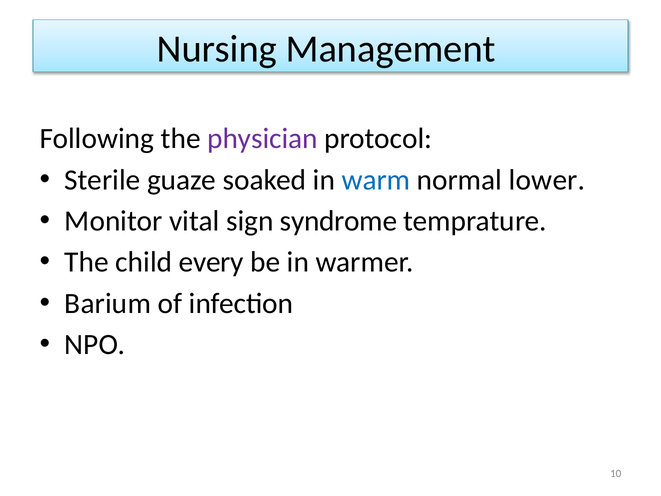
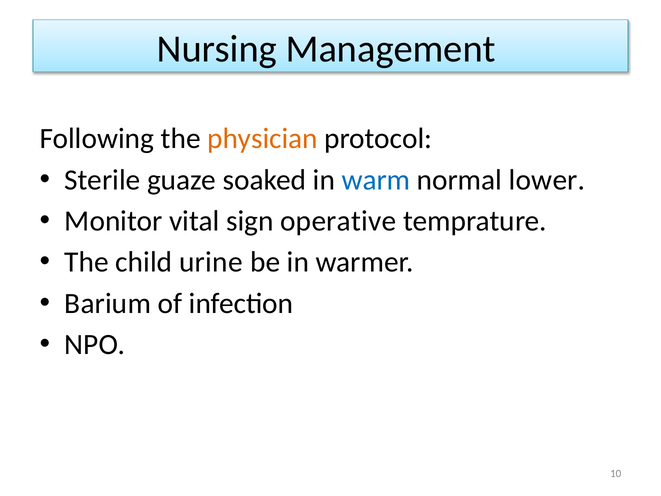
physician colour: purple -> orange (262, 139)
syndrome: syndrome -> operative (338, 221)
every: every -> urine (211, 262)
